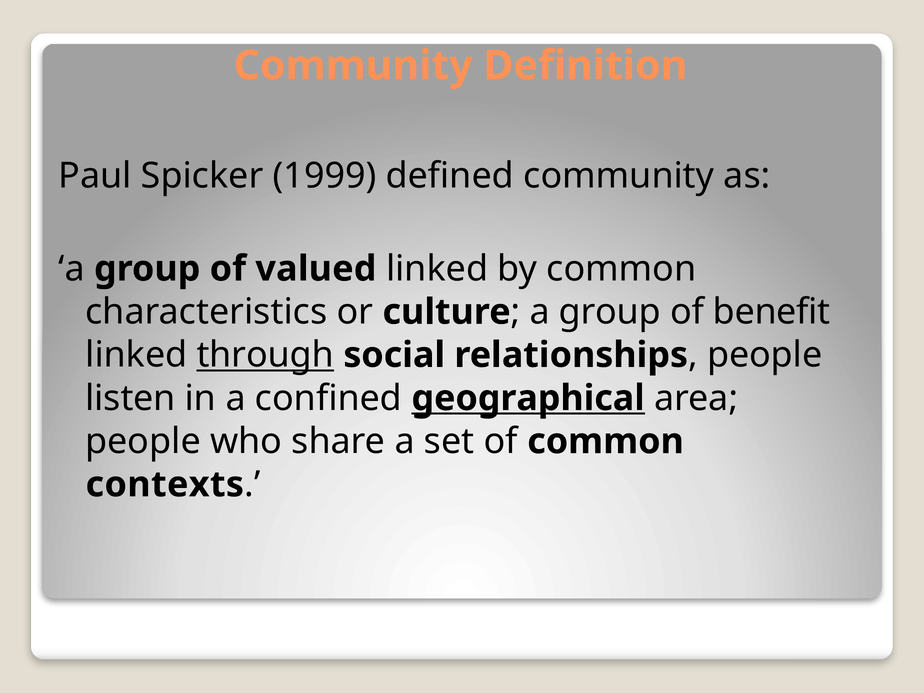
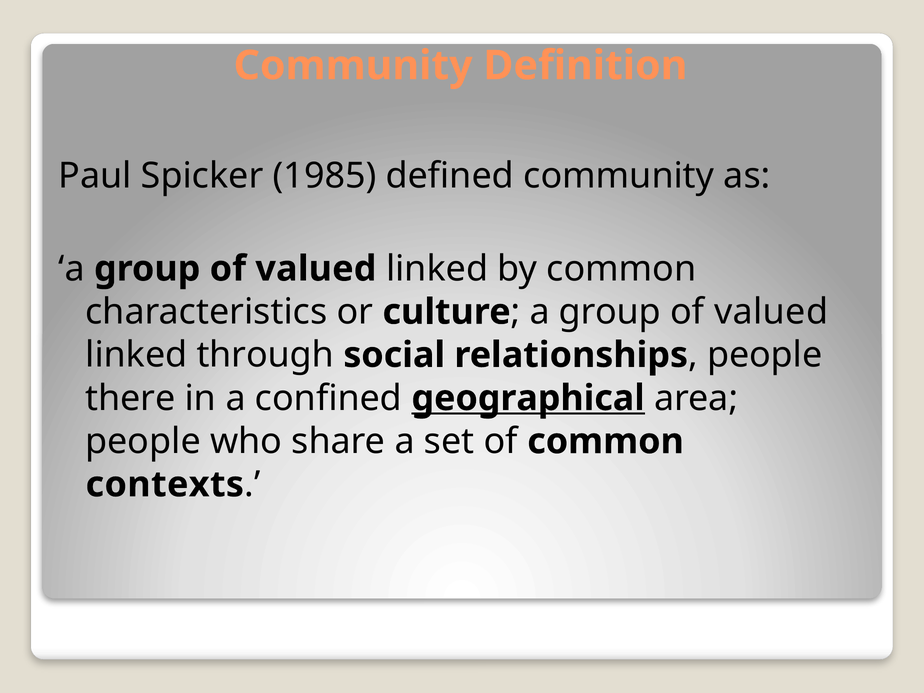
1999: 1999 -> 1985 (325, 176)
benefit: benefit -> valued (771, 312)
through underline: present -> none (265, 355)
listen: listen -> there (130, 398)
